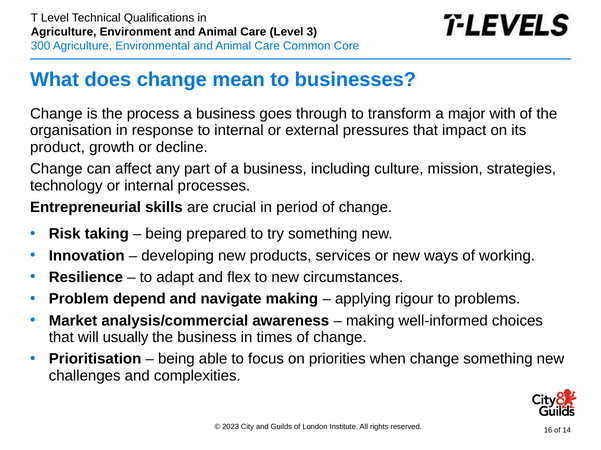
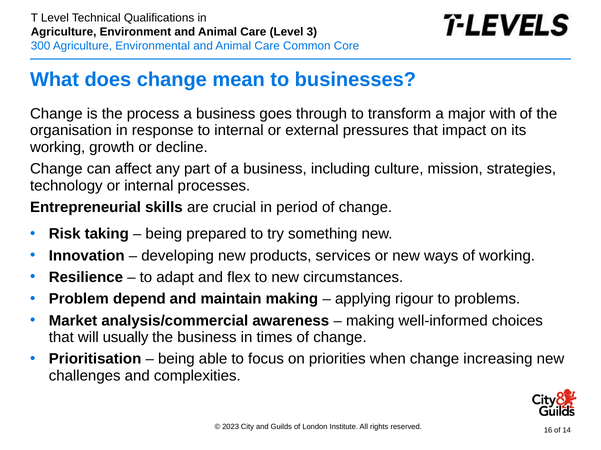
product: product -> working (58, 147)
navigate: navigate -> maintain (231, 299)
change something: something -> increasing (498, 360)
